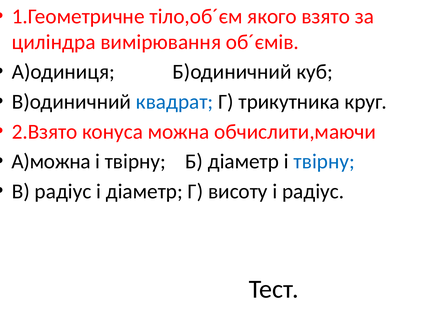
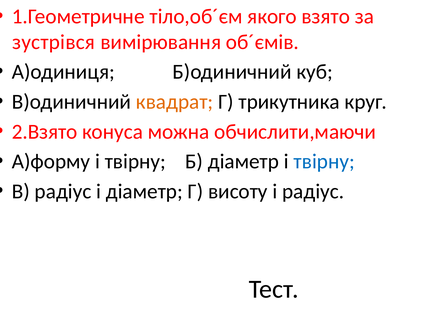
циліндра: циліндра -> зустрівся (54, 42)
квадрат colour: blue -> orange (175, 102)
А)можна: А)можна -> А)форму (51, 161)
